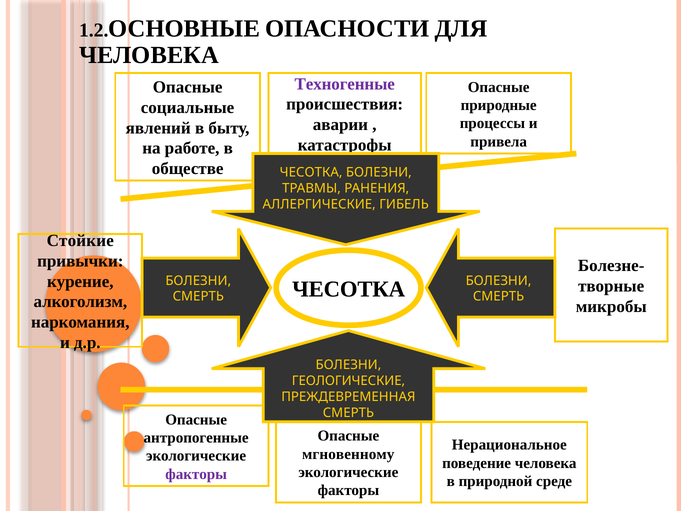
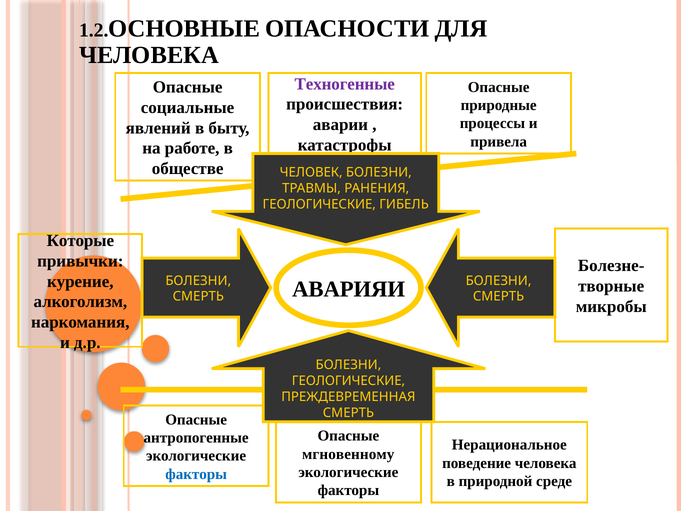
ЧЕСОТКА: ЧЕСОТКА -> ЧЕЛОВЕК (311, 172)
АЛЛЕРГИЧЕСКИЕ: АЛЛЕРГИЧЕСКИЕ -> ГЕОЛОГИЧЕСКИЕ (319, 204)
Стойкие: Стойкие -> Которые (80, 240)
ЧЕСОТКА: ЧЕСОТКА -> АВАРИЯИ (349, 289)
факторы colour: purple -> blue (196, 474)
